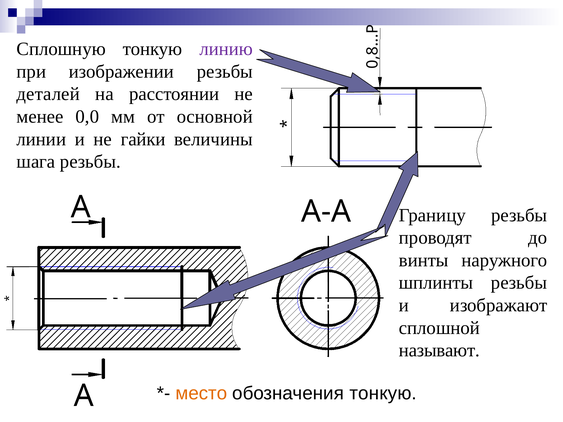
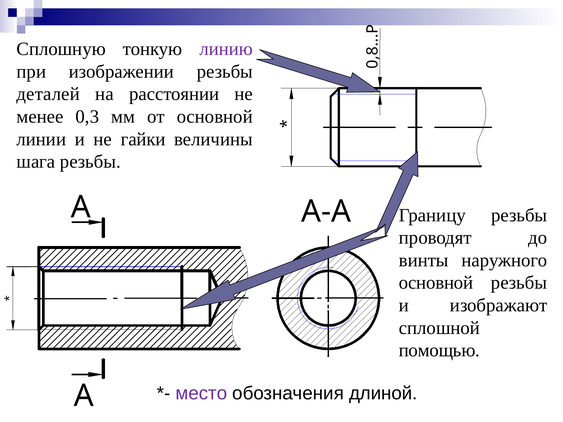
0,0: 0,0 -> 0,3 (87, 117)
шплинты: шплинты -> основной (436, 283)
называют: называют -> помощью (439, 351)
место colour: orange -> purple (201, 394)
обозначения тонкую: тонкую -> длиной (383, 394)
